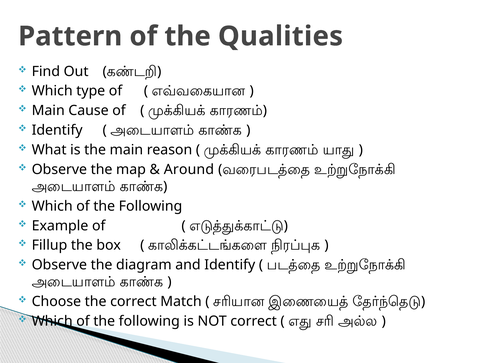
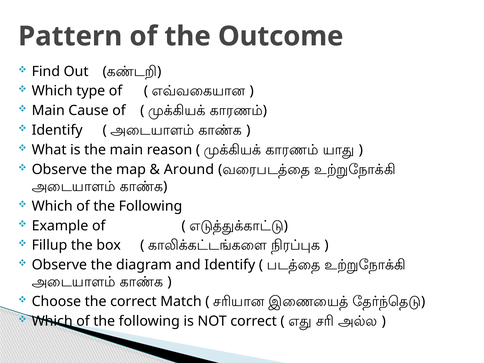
Qualities: Qualities -> Outcome (281, 36)
